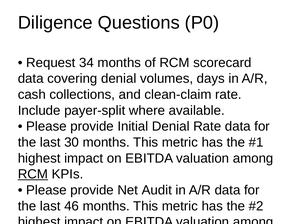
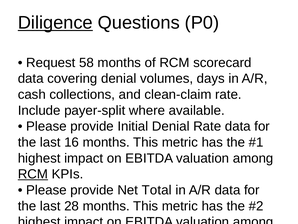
Diligence underline: none -> present (55, 23)
34: 34 -> 58 (87, 62)
30: 30 -> 16 (72, 142)
Audit: Audit -> Total (157, 190)
46: 46 -> 28 (72, 206)
